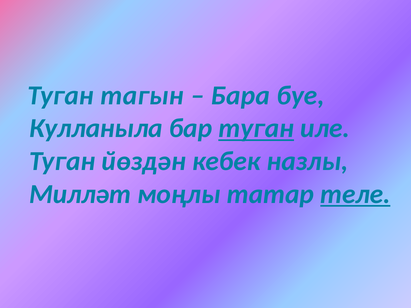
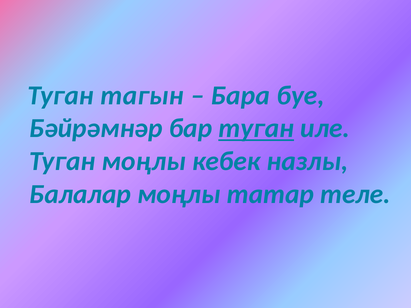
Кулланыла: Кулланыла -> Бәйрәмнәр (96, 128)
Туган йөздән: йөздән -> моңлы (144, 161)
Милләт: Милләт -> Балалар (80, 194)
теле underline: present -> none (355, 194)
